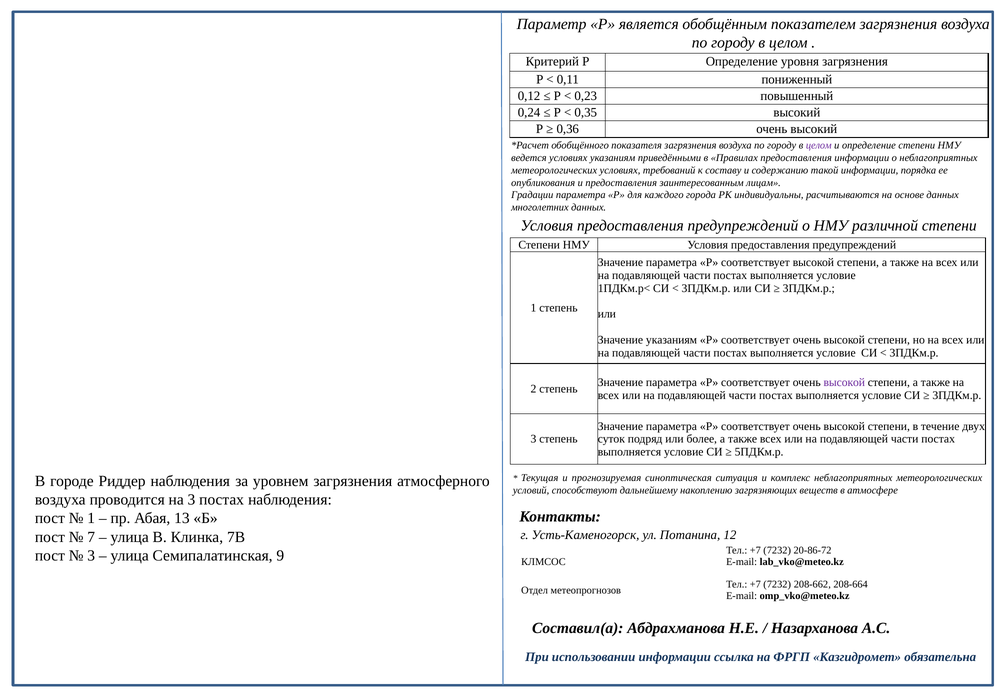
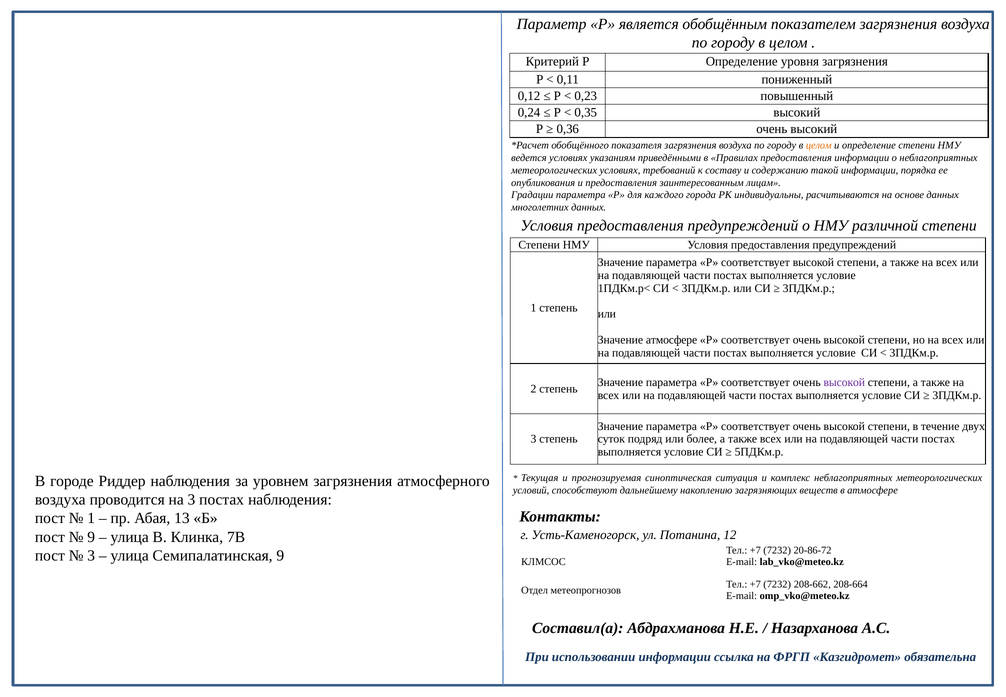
целом colour: purple -> orange (819, 145)
Значение указаниям: указаниям -> атмосфере (672, 340)
7: 7 -> 9 (91, 536)
